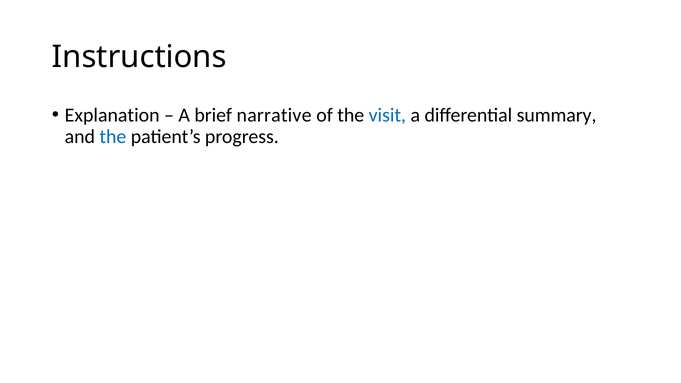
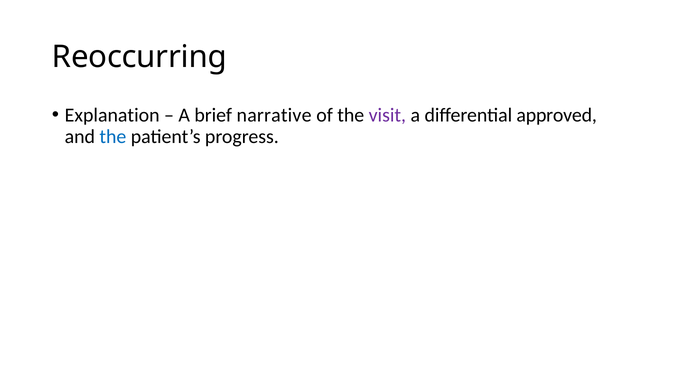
Instructions: Instructions -> Reoccurring (139, 57)
visit colour: blue -> purple (387, 115)
summary: summary -> approved (557, 115)
